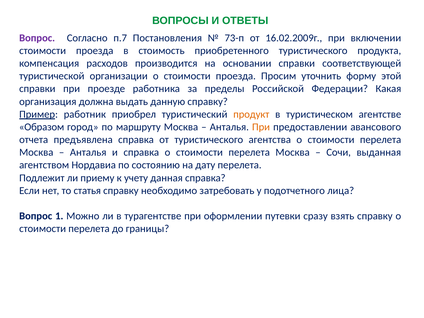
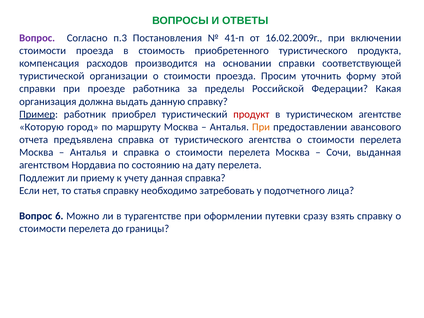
п.7: п.7 -> п.3 (120, 38)
73-п: 73-п -> 41-п (234, 38)
продукт colour: orange -> red (251, 114)
Образом: Образом -> Которую (42, 127)
1: 1 -> 6 (59, 216)
